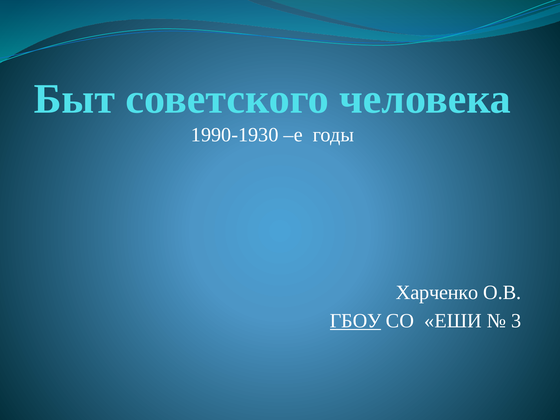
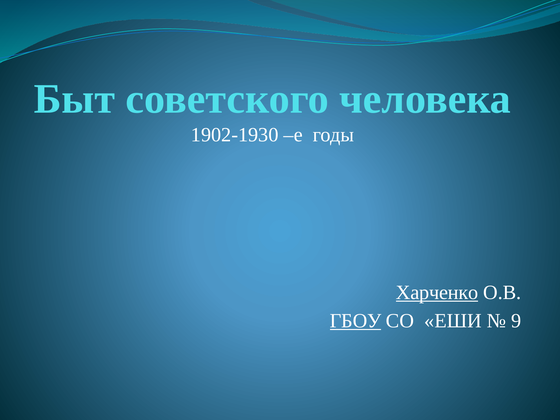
1990-1930: 1990-1930 -> 1902-1930 (235, 135)
Харченко underline: none -> present (437, 292)
3: 3 -> 9 (516, 321)
